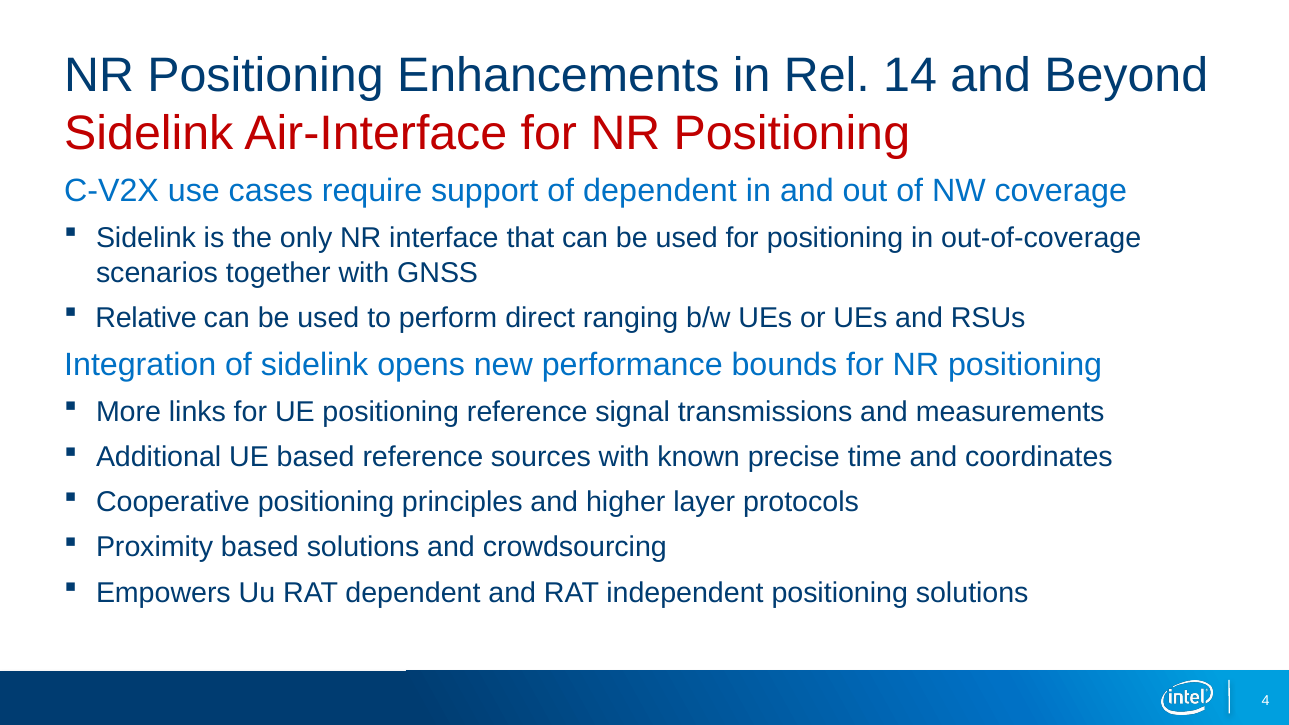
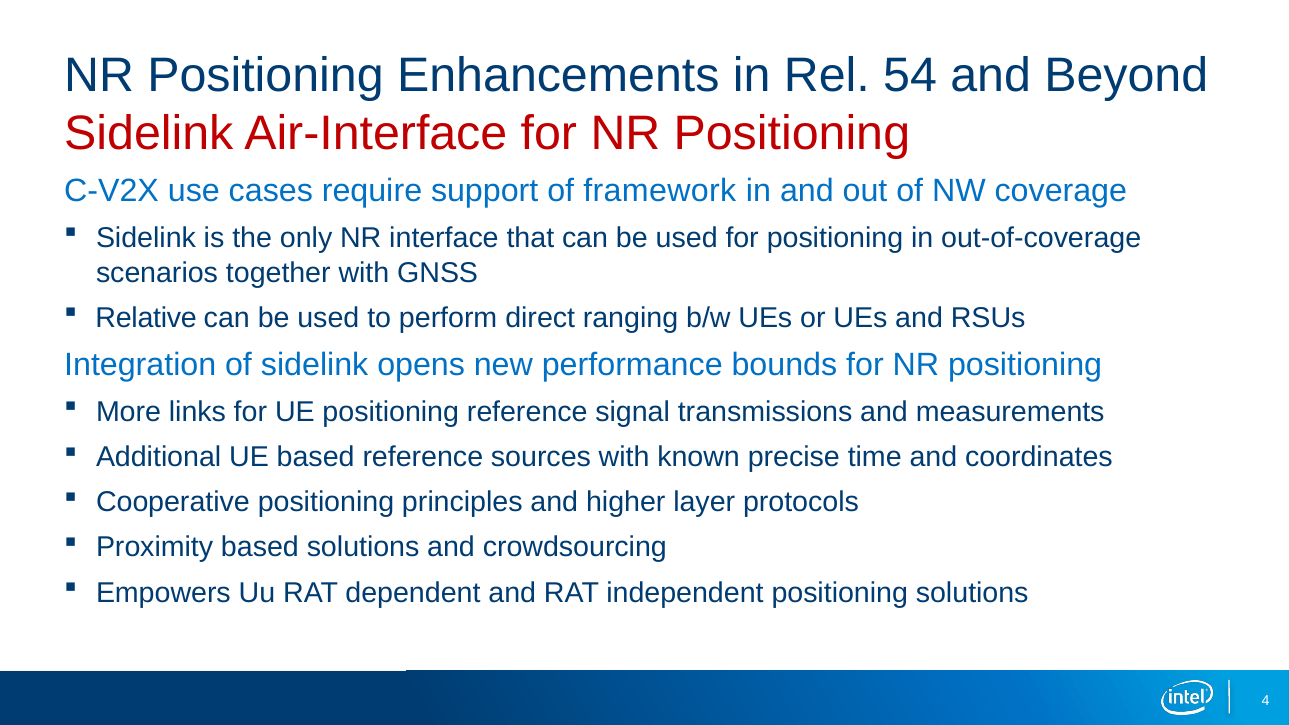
14: 14 -> 54 (910, 76)
of dependent: dependent -> framework (660, 191)
